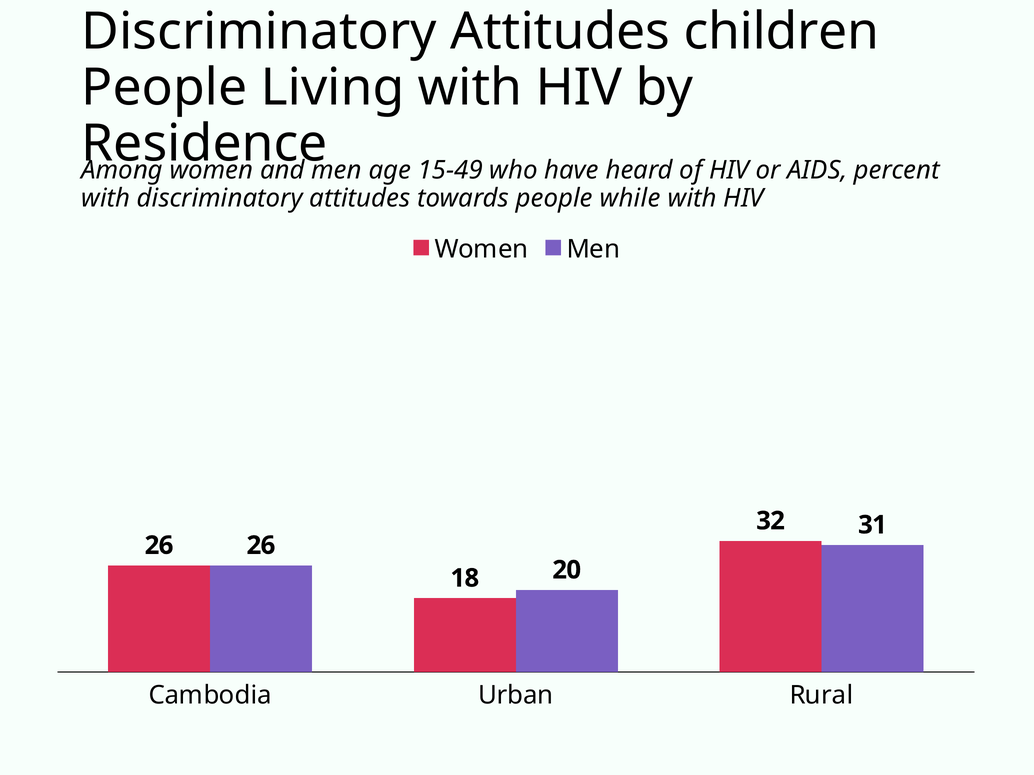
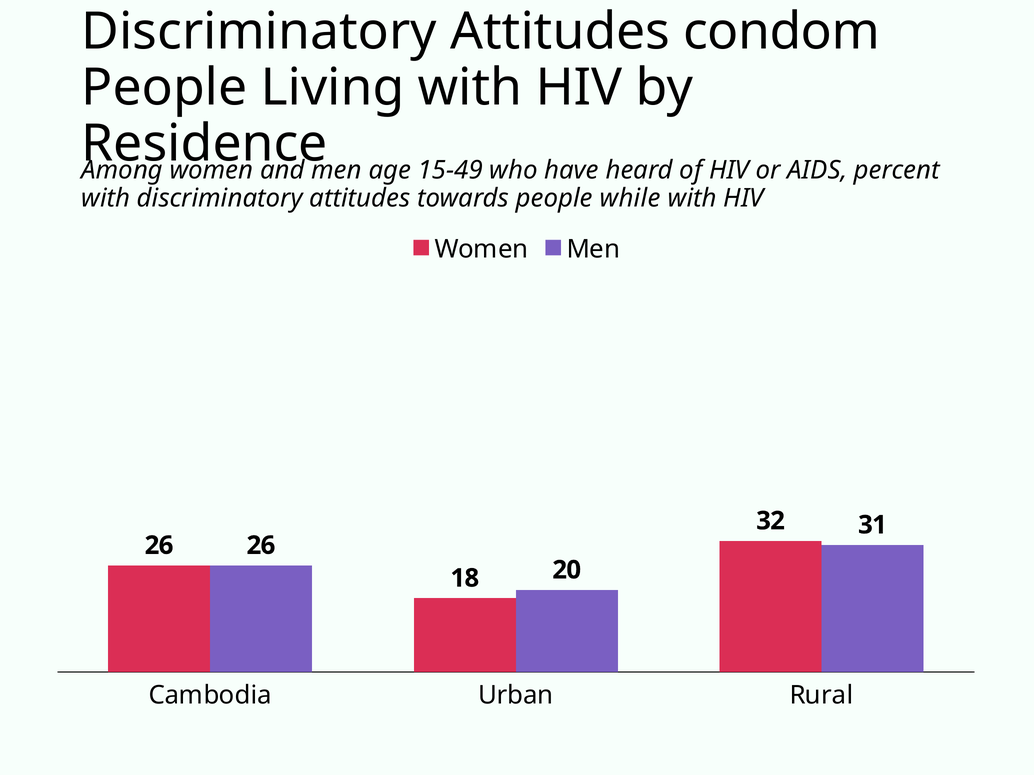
children: children -> condom (781, 32)
